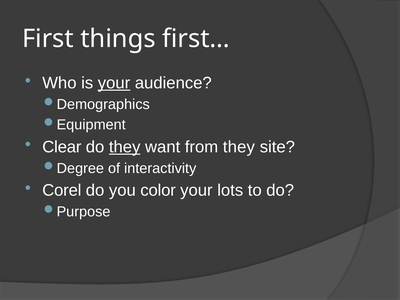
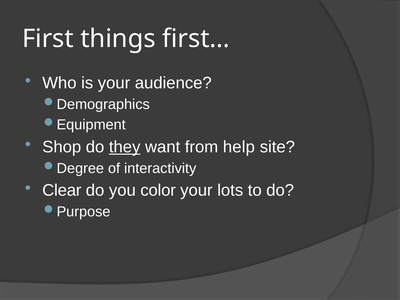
your underline: present -> none (114, 83)
Clear: Clear -> Shop (62, 147)
from they: they -> help (239, 147)
Corel: Corel -> Clear (62, 190)
